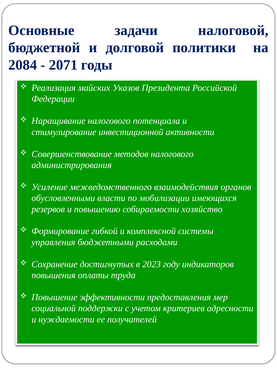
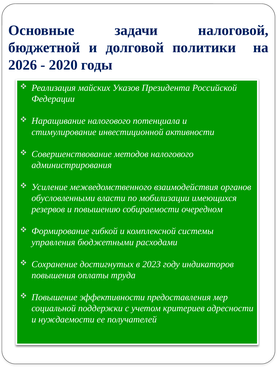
2084: 2084 -> 2026 (23, 65)
2071: 2071 -> 2020 (63, 65)
хозяйство: хозяйство -> очередном (202, 209)
